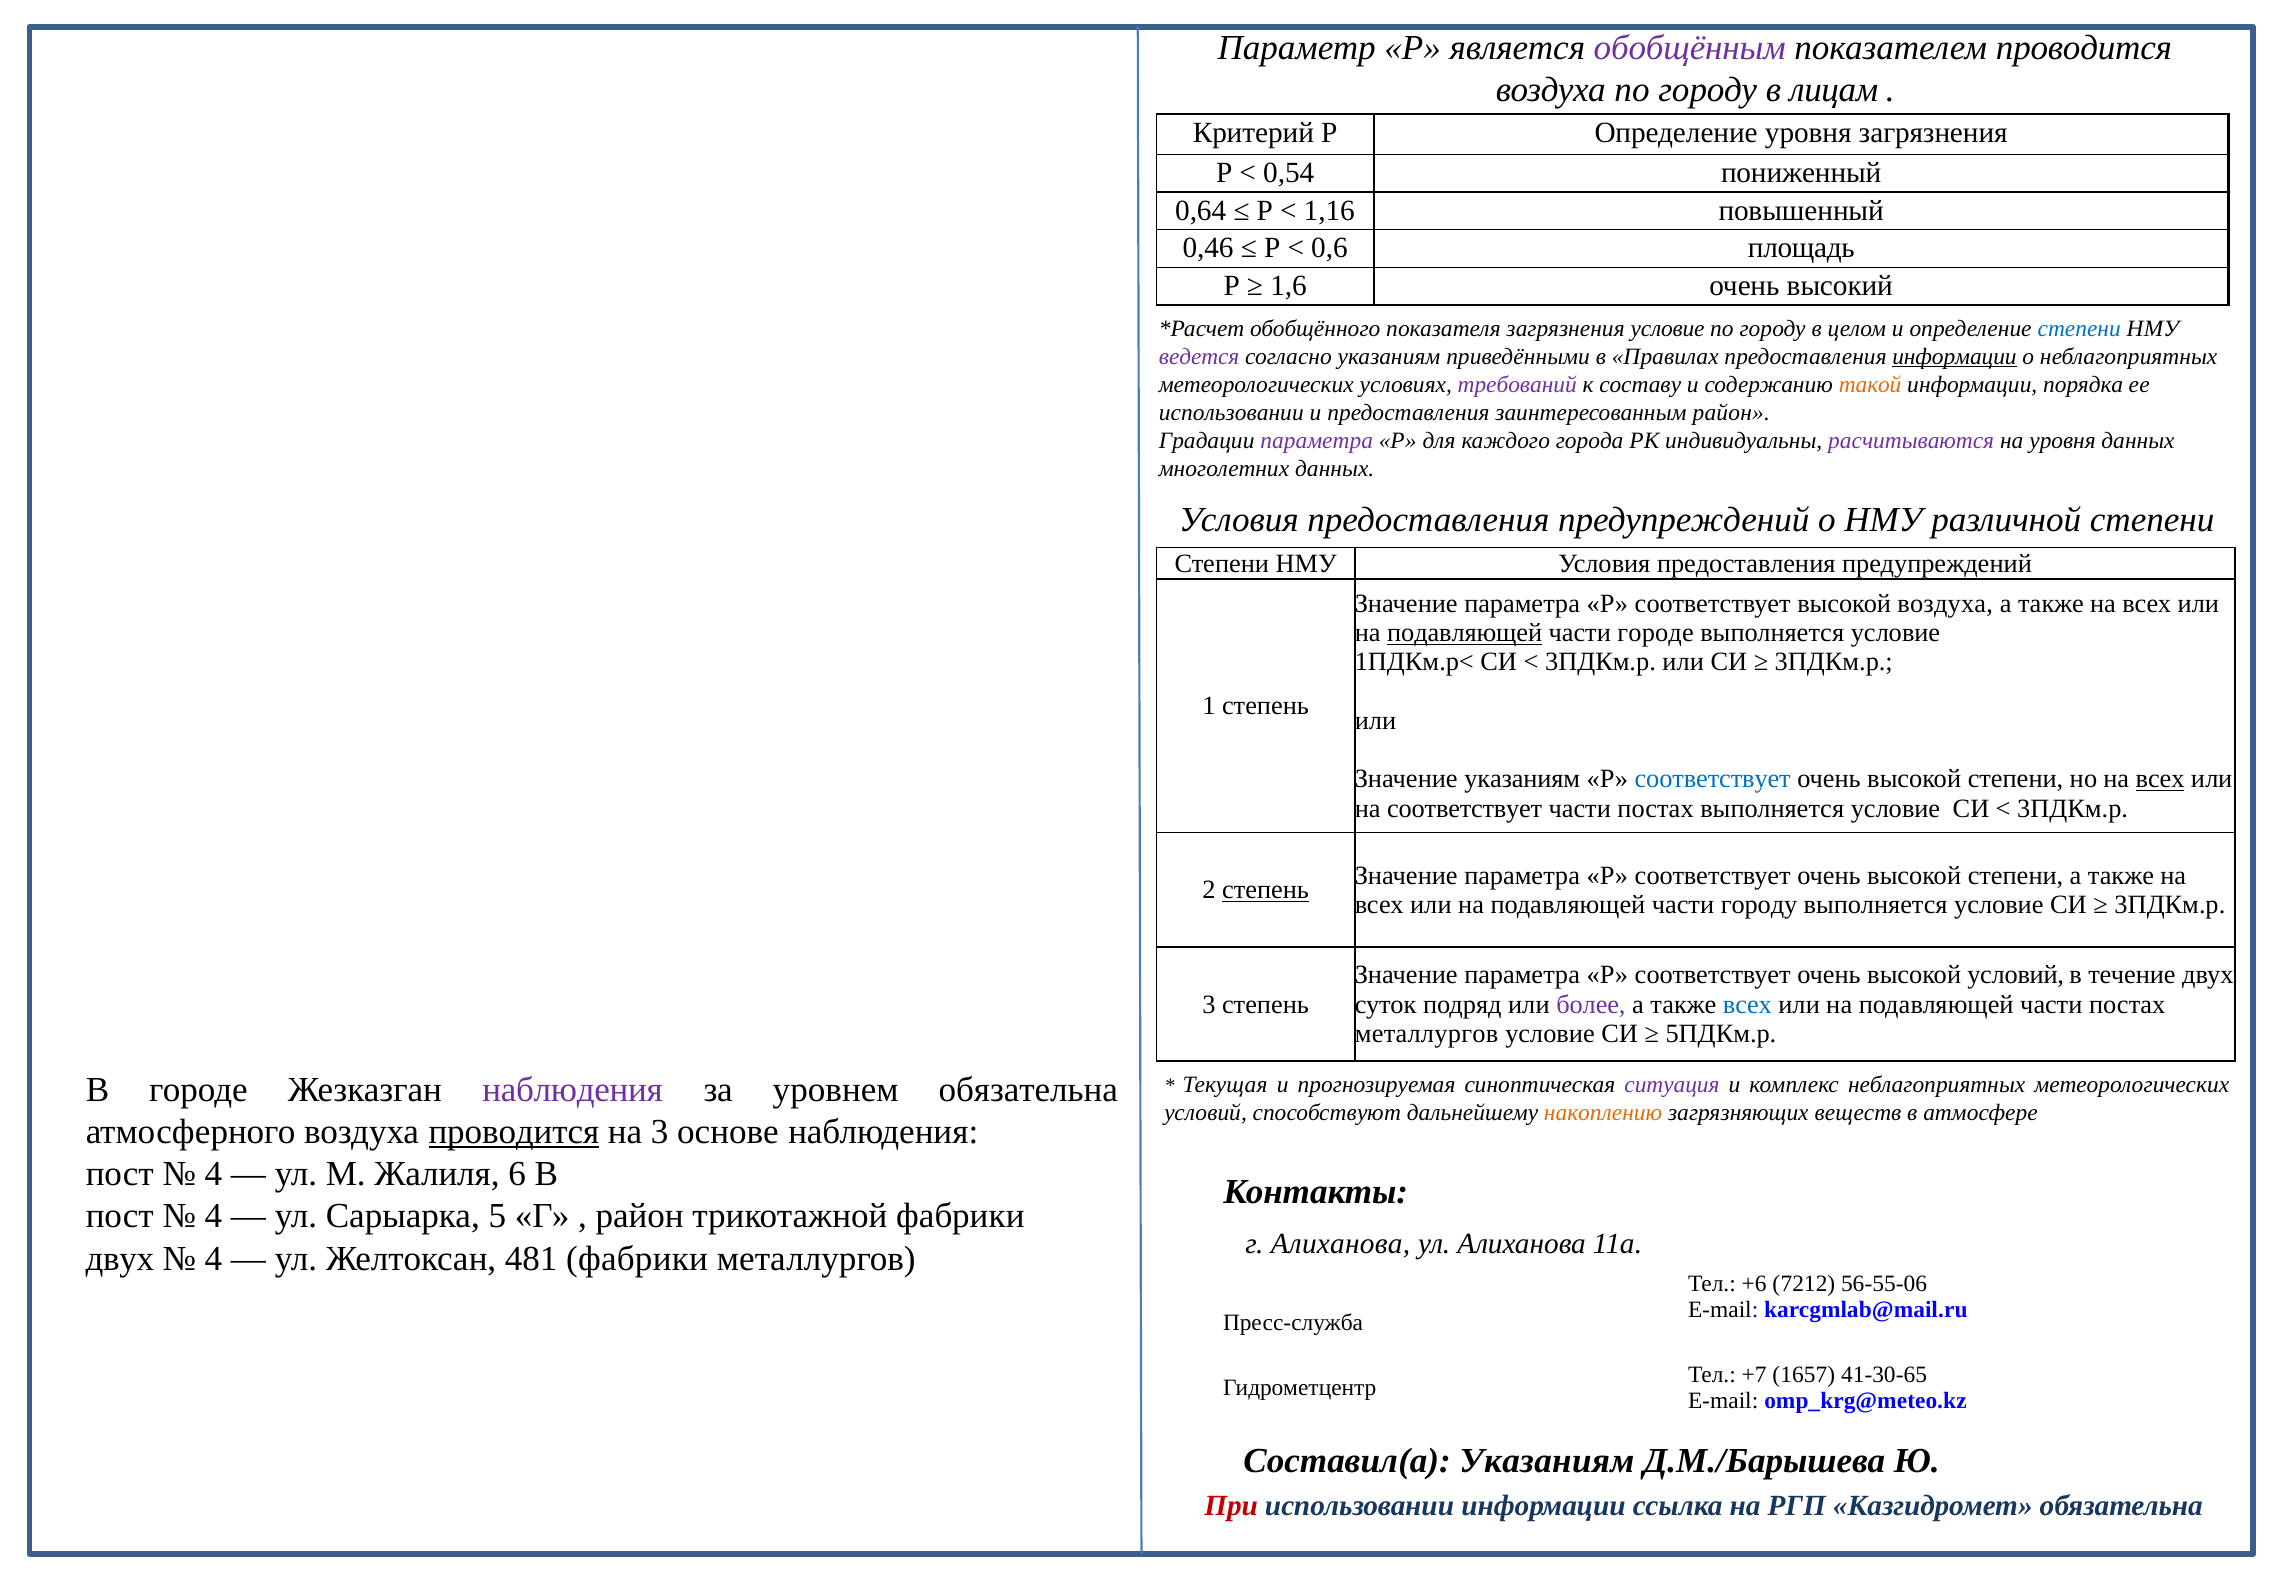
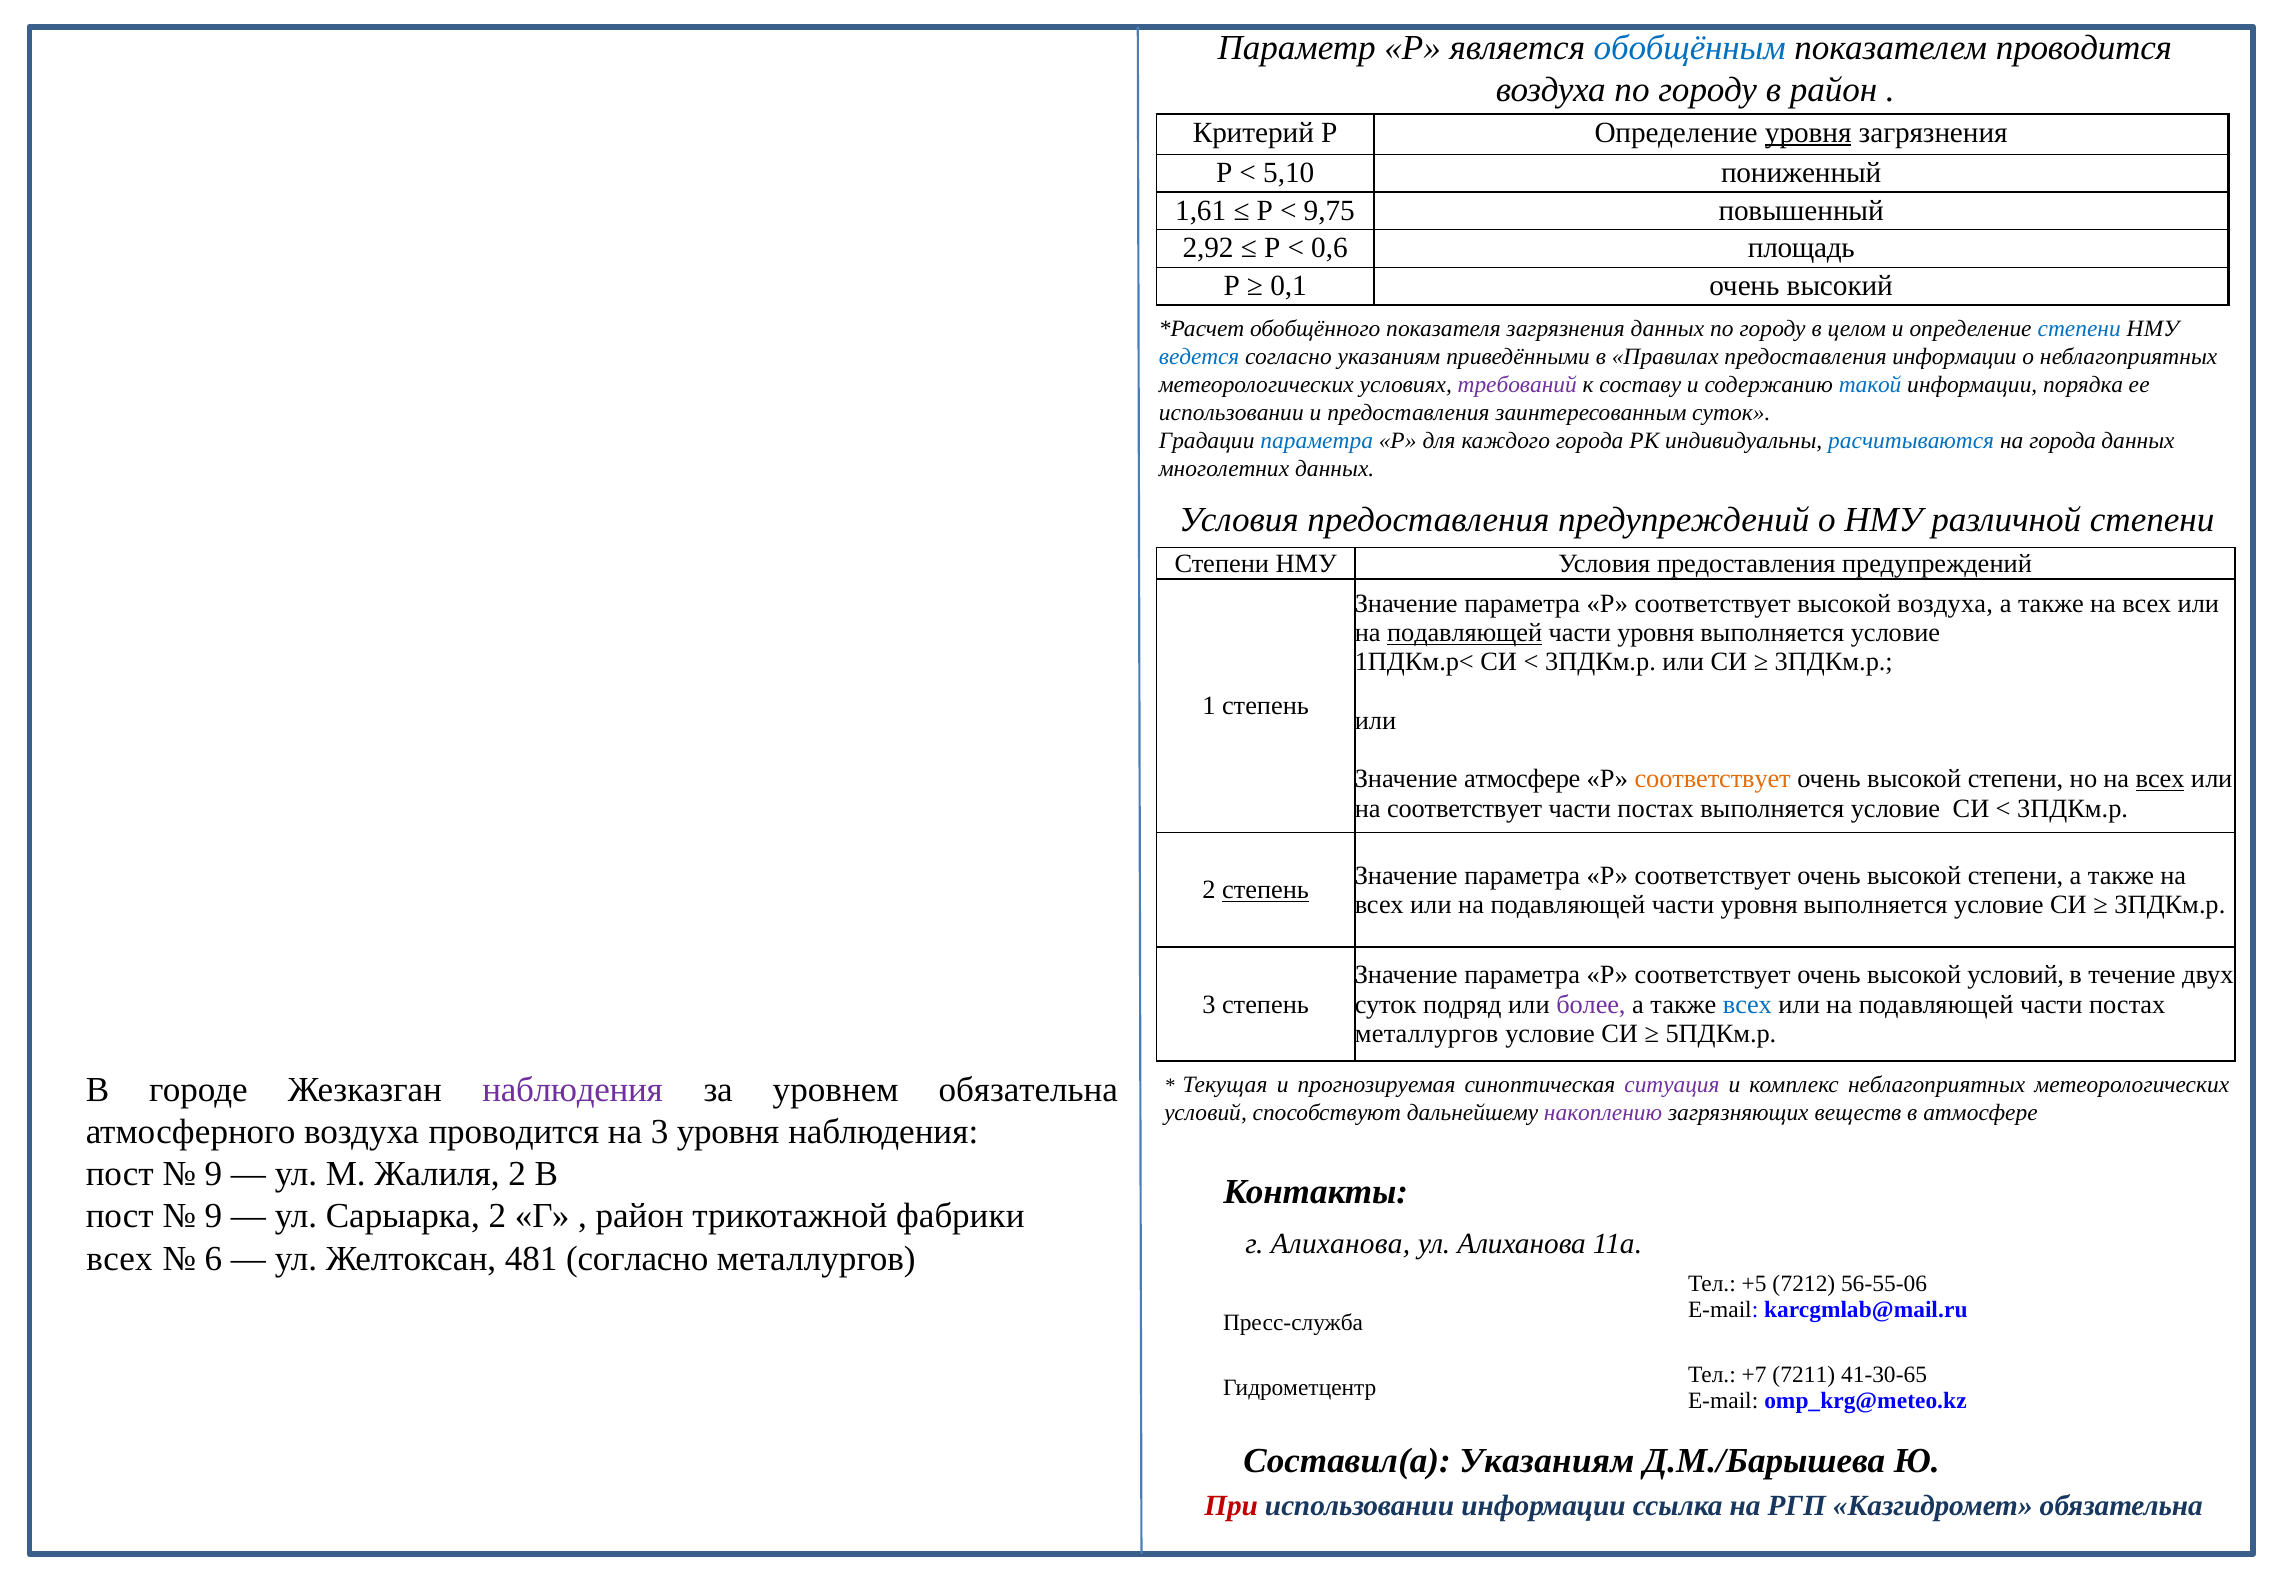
обобщённым colour: purple -> blue (1690, 48)
в лицам: лицам -> район (1834, 90)
уровня underline: none -> present (1808, 132)
0,54: 0,54 -> 5,10 (1289, 173)
0,64: 0,64 -> 1,61 (1201, 210)
1,16: 1,16 -> 9,75 (1329, 210)
0,46: 0,46 -> 2,92 (1208, 248)
1,6: 1,6 -> 0,1 (1289, 286)
загрязнения условие: условие -> данных (1667, 328)
ведется colour: purple -> blue (1199, 357)
информации underline: present -> none (1954, 357)
такой colour: orange -> blue (1870, 385)
заинтересованным район: район -> суток (1731, 413)
параметра colour: purple -> blue (1317, 441)
расчитываются colour: purple -> blue (1911, 441)
на уровня: уровня -> города (2063, 441)
городе: городе -> уровня (1656, 633)
Значение указаниям: указаниям -> атмосфере (1522, 779)
соответствует colour: blue -> orange (1713, 779)
городу: городу -> уровня (1759, 904)
накоплению colour: orange -> purple (1603, 1113)
проводится underline: present -> none (514, 1132)
3 основе: основе -> уровня (728, 1132)
4: 4 -> 9 (213, 1174)
Жалиля 6: 6 -> 2 (517, 1174)
4: 4 -> 9 (213, 1216)
Сарыарка 5: 5 -> 2 (497, 1216)
двух: двух -> всех (120, 1258)
4: 4 -> 6 (213, 1258)
481 фабрики: фабрики -> согласно (637, 1258)
+6: +6 -> +5 (1754, 1283)
1657: 1657 -> 7211 (1804, 1375)
